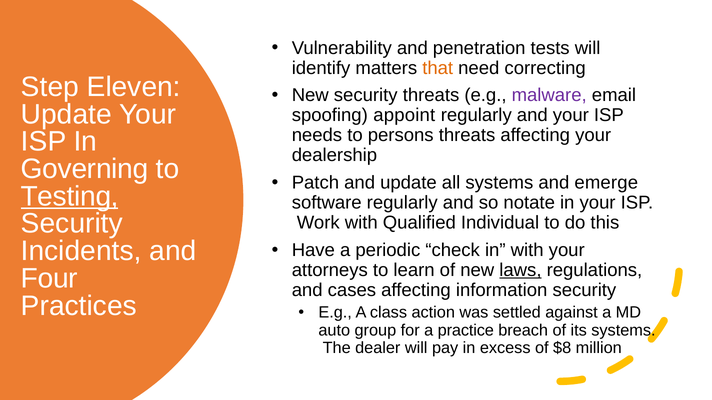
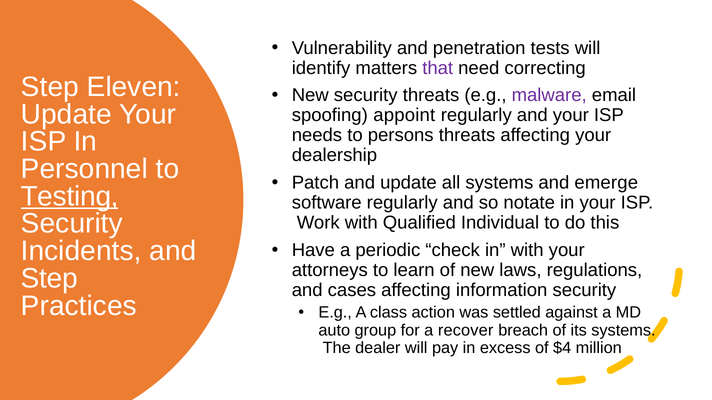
that colour: orange -> purple (438, 68)
Governing: Governing -> Personnel (84, 169)
laws underline: present -> none (520, 270)
Four: Four -> Step (49, 279)
practice: practice -> recover (466, 331)
$8: $8 -> $4 (562, 348)
